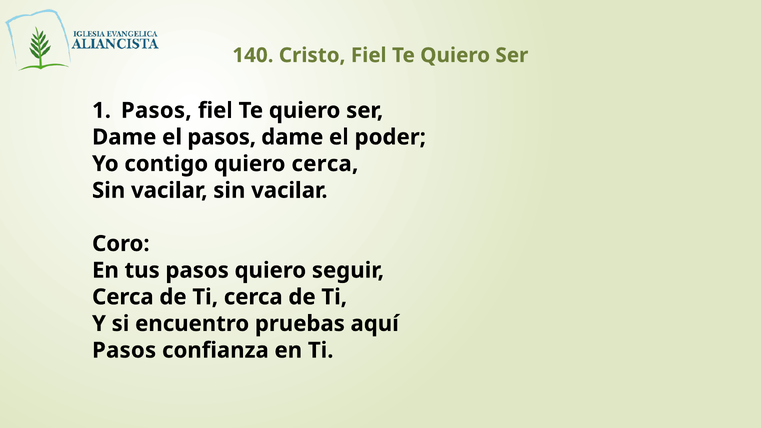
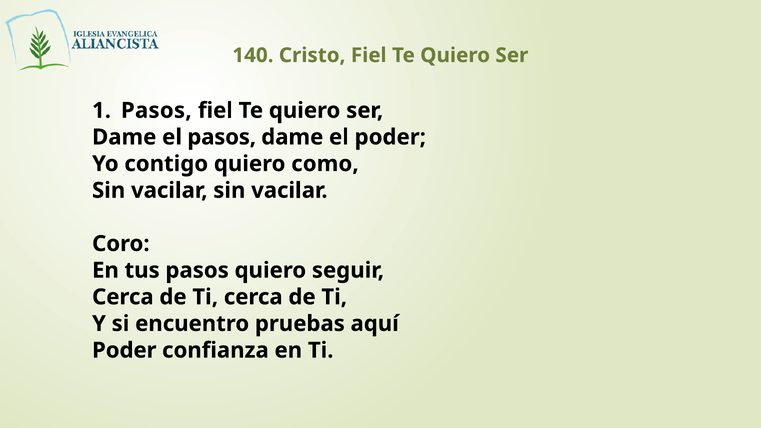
quiero cerca: cerca -> como (325, 164)
Pasos: Pasos -> Poder (124, 350)
